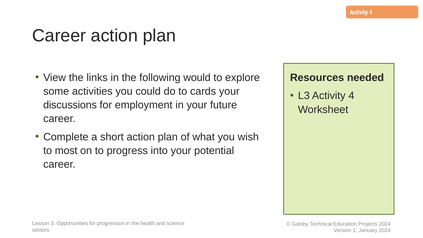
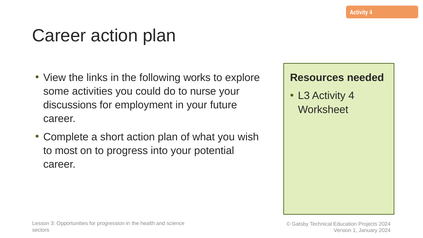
would: would -> works (197, 78)
cards: cards -> nurse (203, 91)
